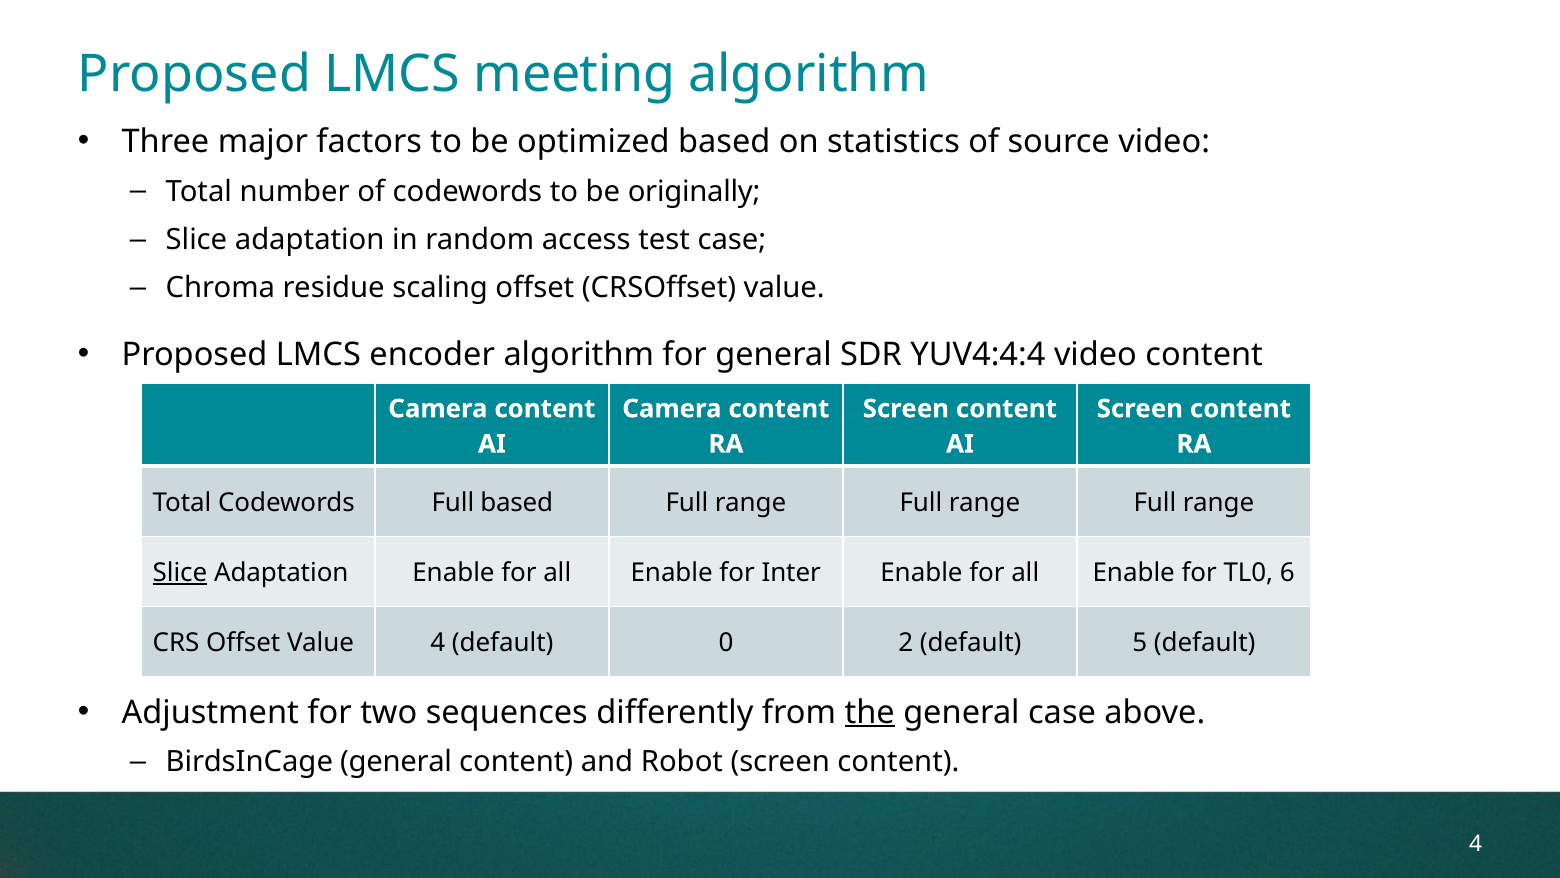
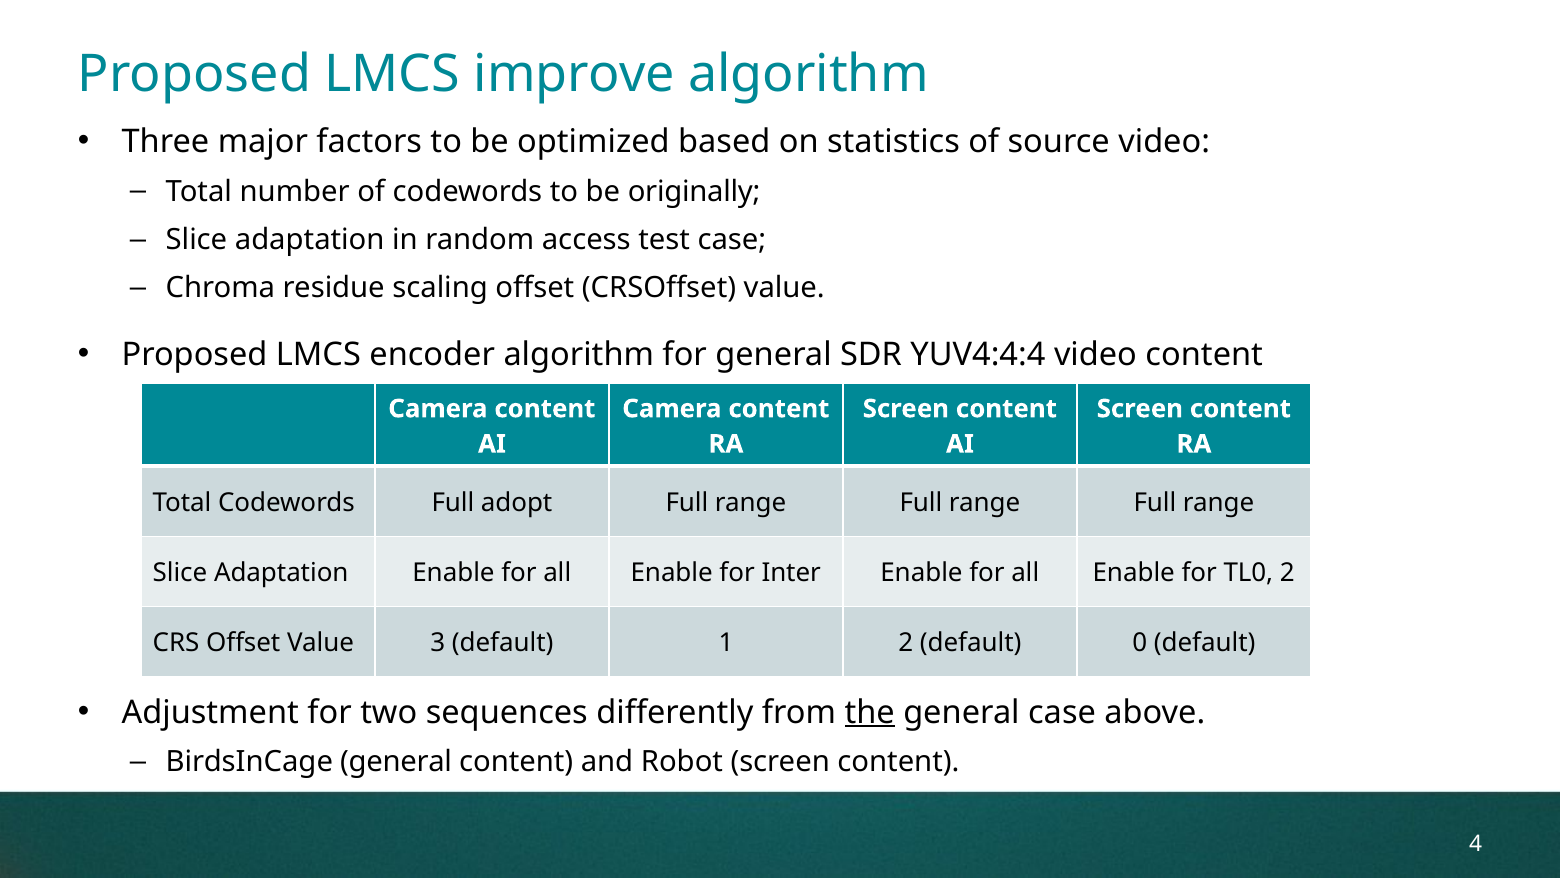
meeting: meeting -> improve (574, 75)
Full based: based -> adopt (517, 502)
Slice underline: present -> none (180, 573)
TL0 6: 6 -> 2 (1287, 573)
Value 4: 4 -> 3 (438, 643)
0: 0 -> 1 (726, 643)
5: 5 -> 0 (1140, 643)
